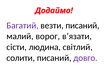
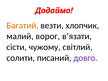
Багатий colour: purple -> orange (22, 25)
везти писаний: писаний -> хлопчик (82, 25)
людина: людина -> чужому (45, 47)
